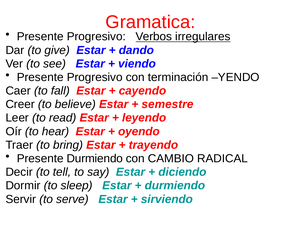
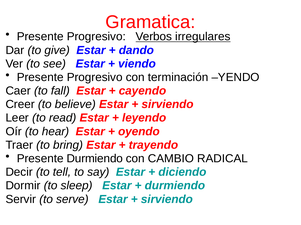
semestre: semestre -> sirviendo (168, 105)
